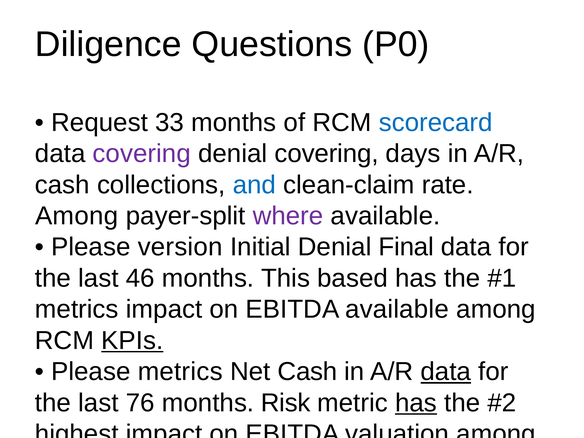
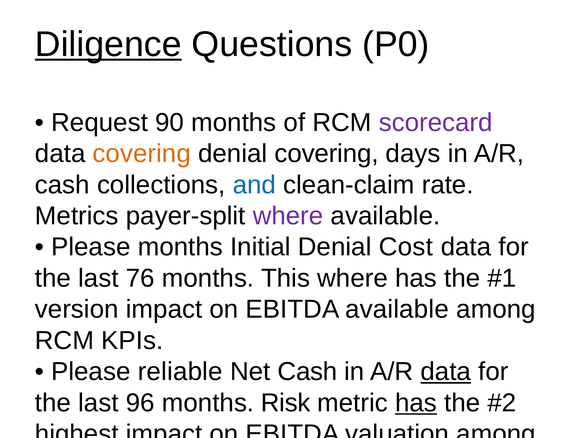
Diligence underline: none -> present (108, 44)
33: 33 -> 90 (170, 122)
scorecard colour: blue -> purple (436, 122)
covering colour: purple -> orange (142, 154)
Among: Among -> Metrics (77, 216)
Please version: version -> months (180, 247)
Denial Final: Final -> Cost (406, 247)
46: 46 -> 76 (140, 278)
This based: based -> where (353, 278)
metrics: metrics -> version (77, 309)
KPIs underline: present -> none (132, 341)
Please metrics: metrics -> reliable (180, 372)
76: 76 -> 96 (140, 403)
